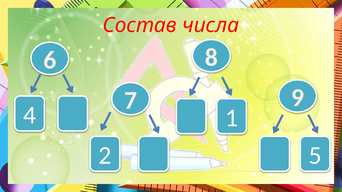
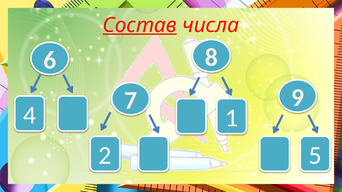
Состав underline: none -> present (140, 25)
